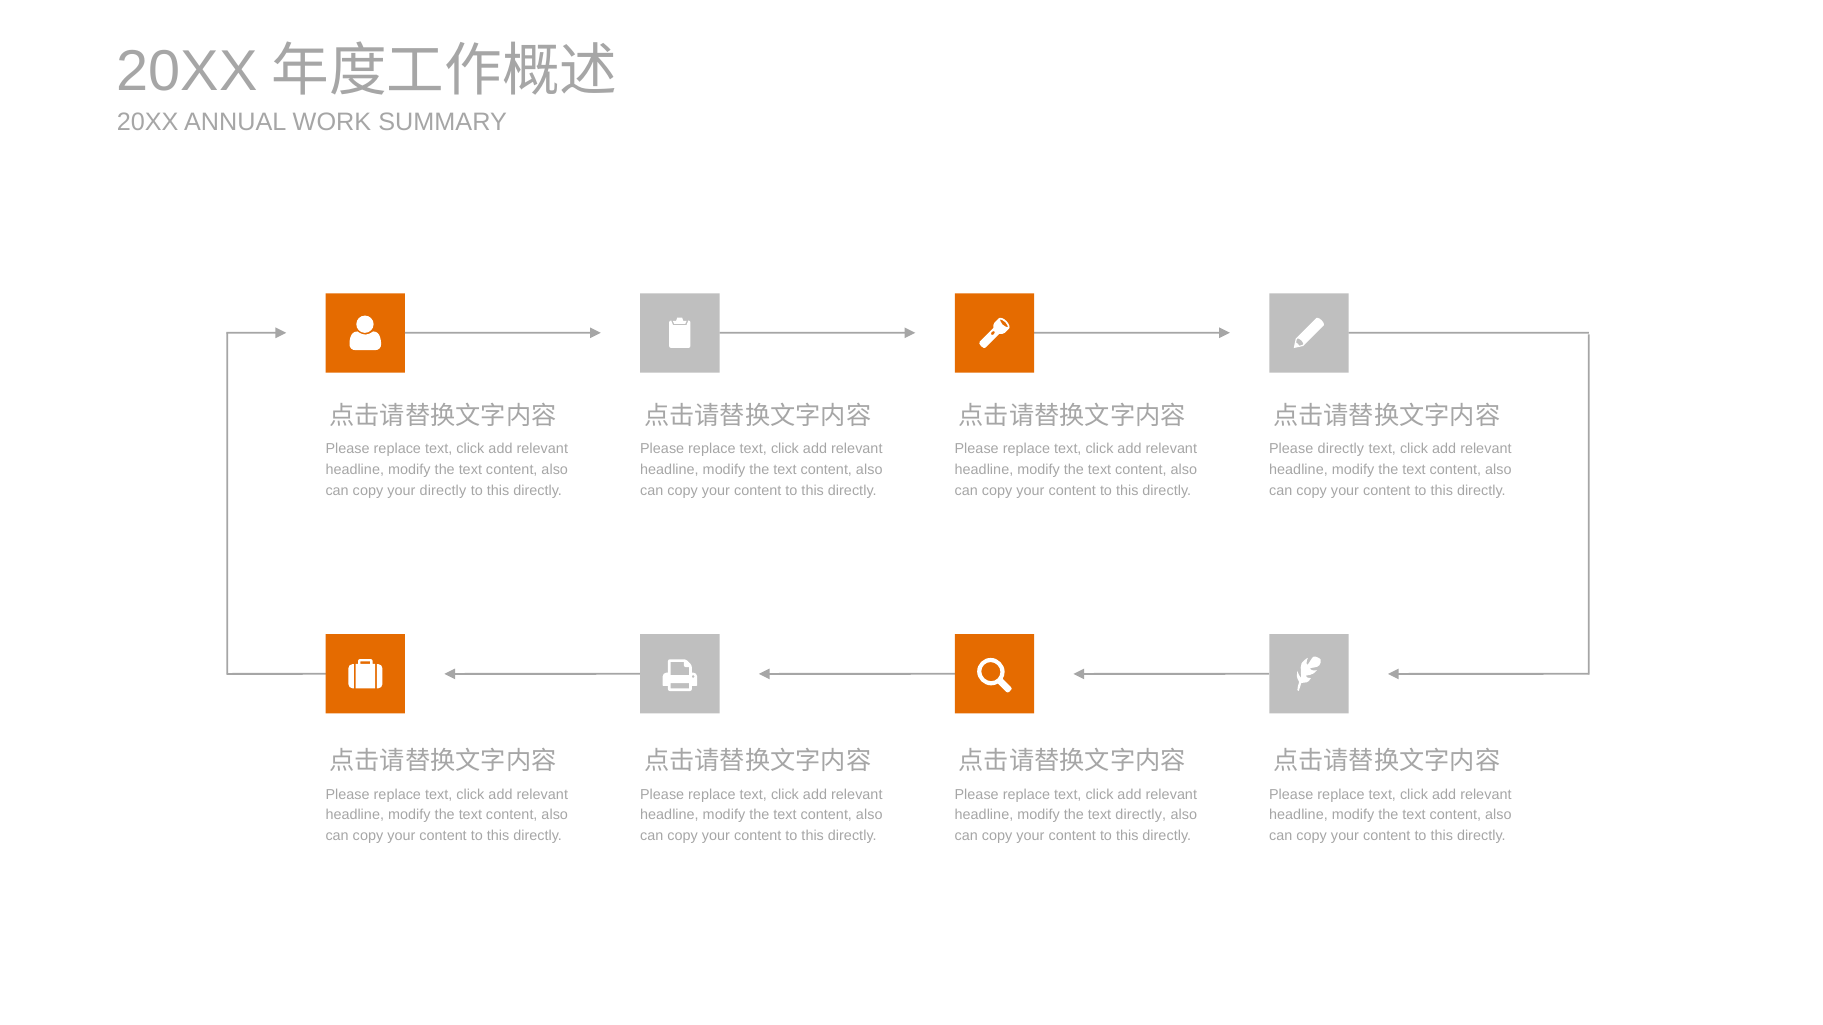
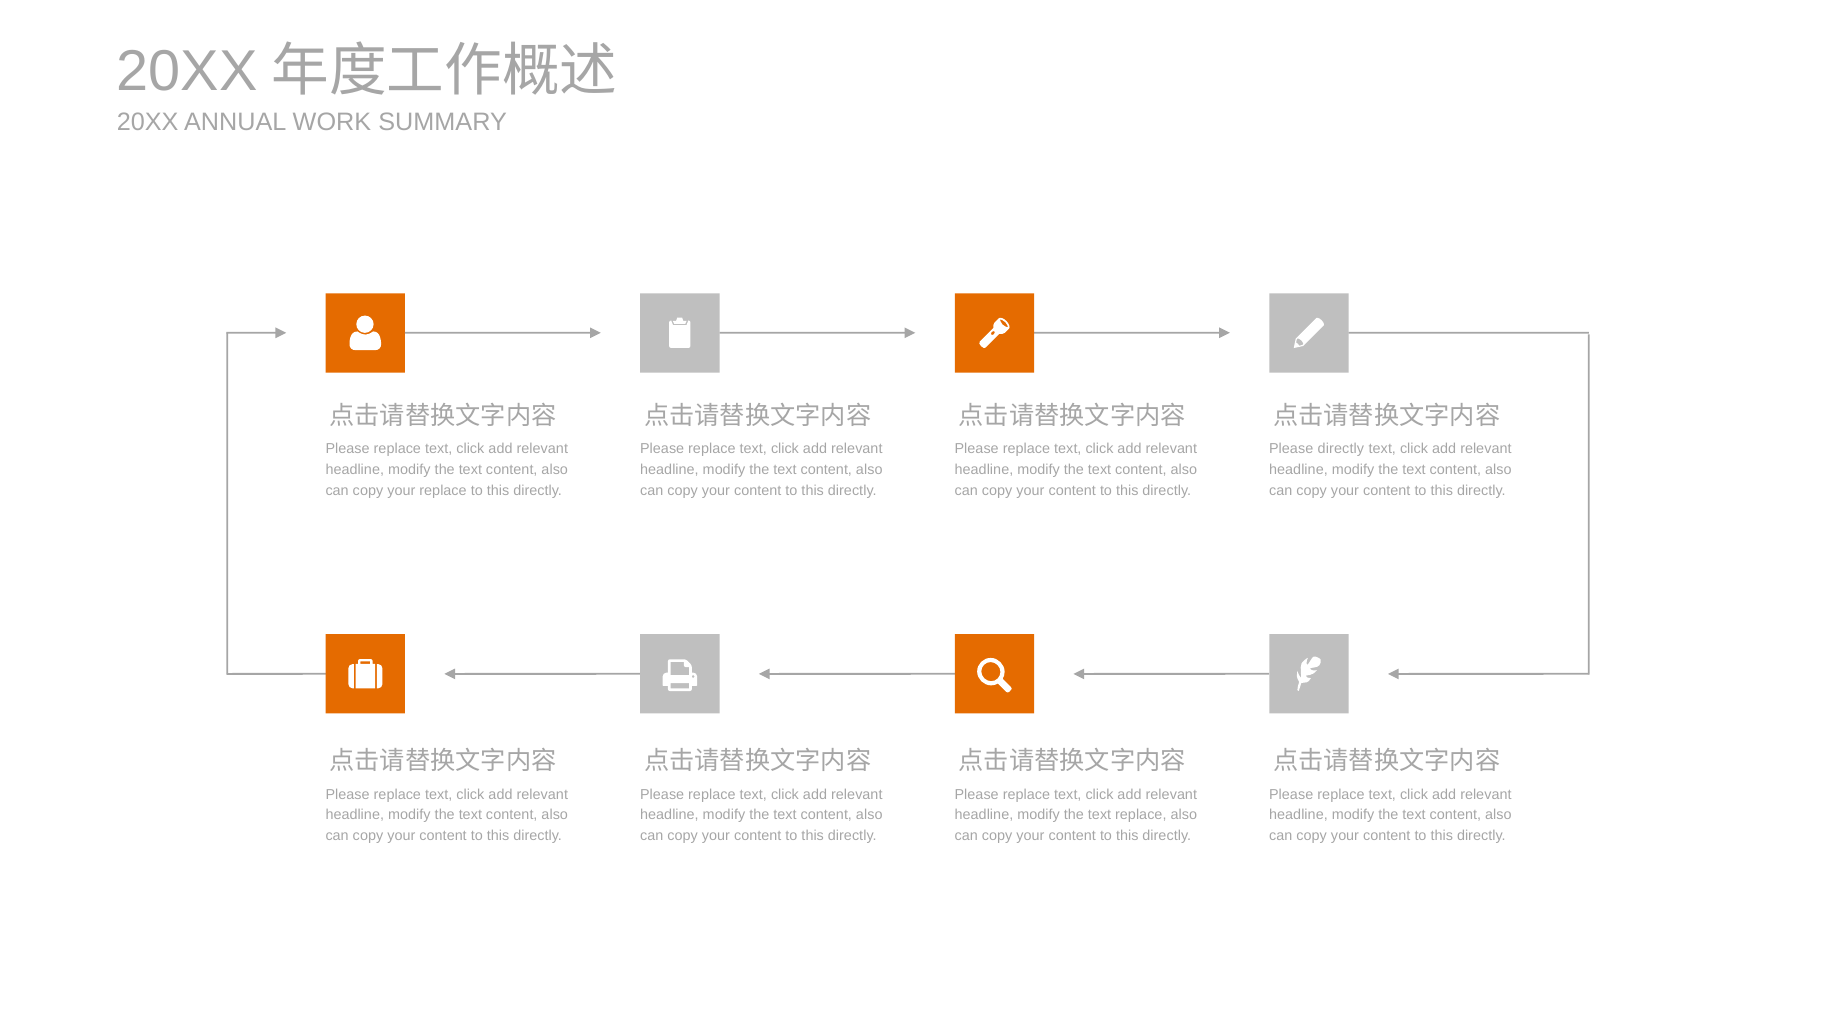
your directly: directly -> replace (443, 491)
text directly: directly -> replace (1141, 815)
